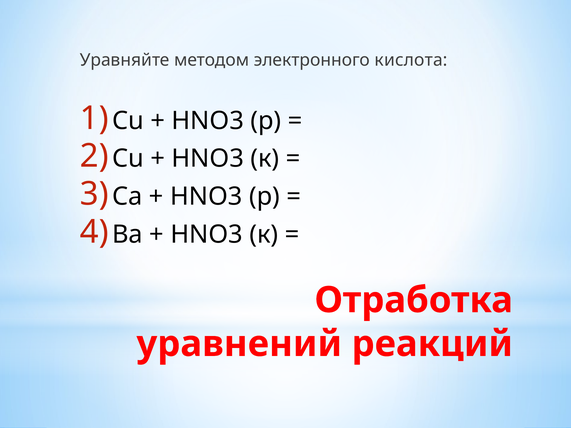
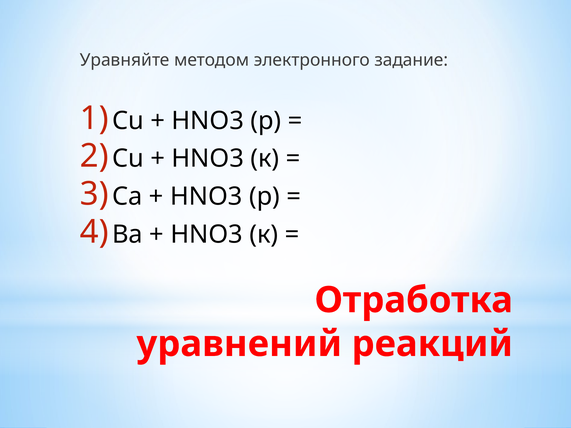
кислота: кислота -> задание (411, 60)
